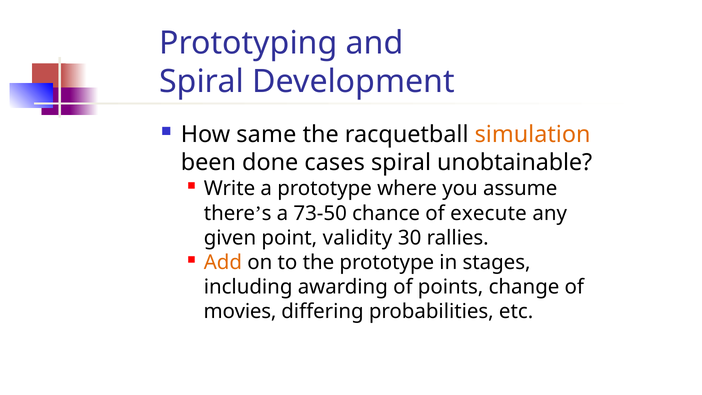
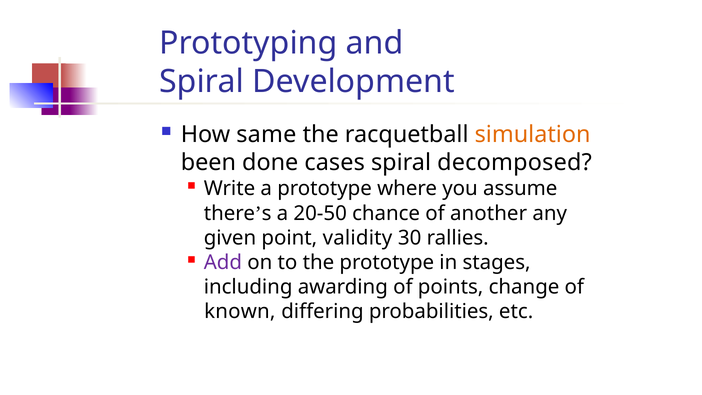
unobtainable: unobtainable -> decomposed (515, 163)
73-50: 73-50 -> 20-50 (320, 213)
execute: execute -> another (489, 213)
Add colour: orange -> purple (223, 262)
movies: movies -> known (240, 312)
